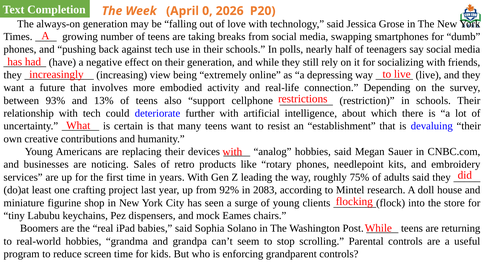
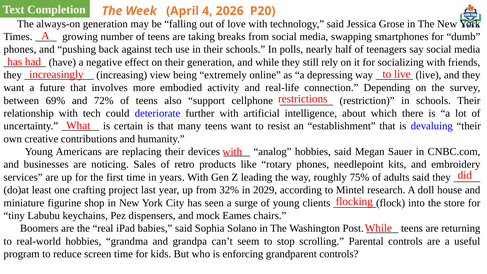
0: 0 -> 4 (207, 11)
93%: 93% -> 69% (55, 101)
13%: 13% -> 72% (104, 101)
92%: 92% -> 32% (229, 190)
2083: 2083 -> 2029 (265, 190)
